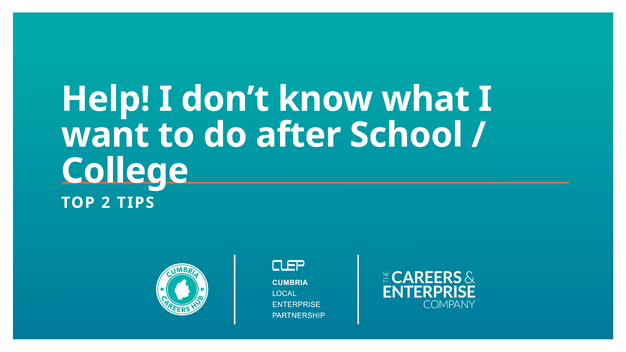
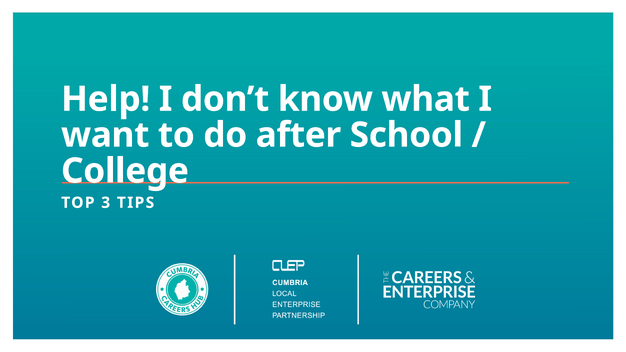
2: 2 -> 3 (106, 203)
